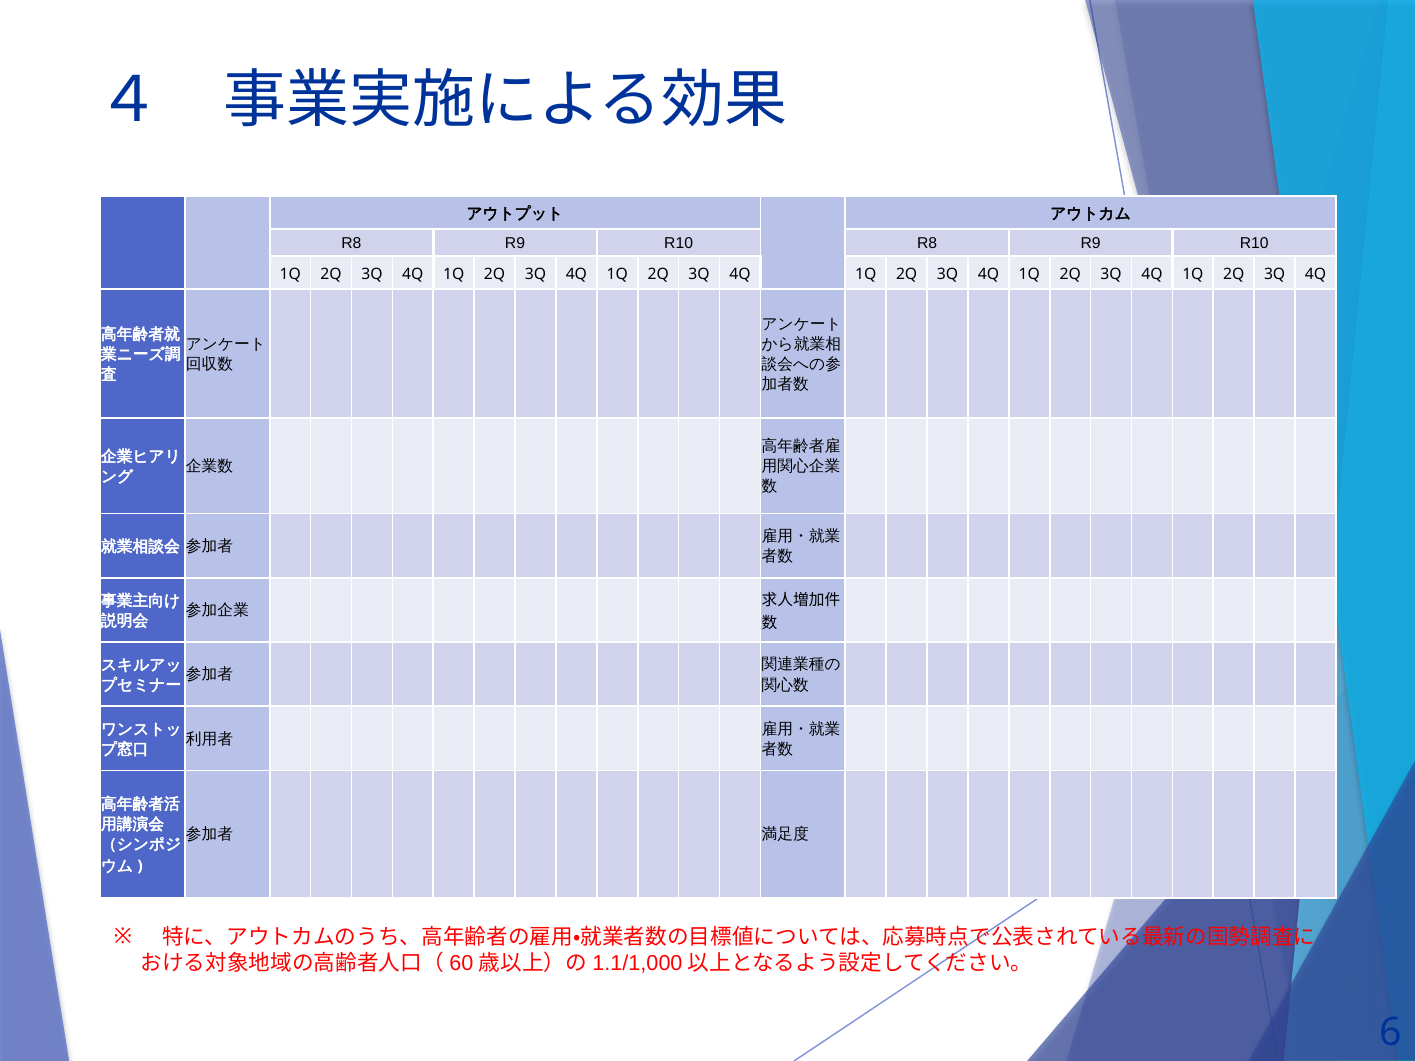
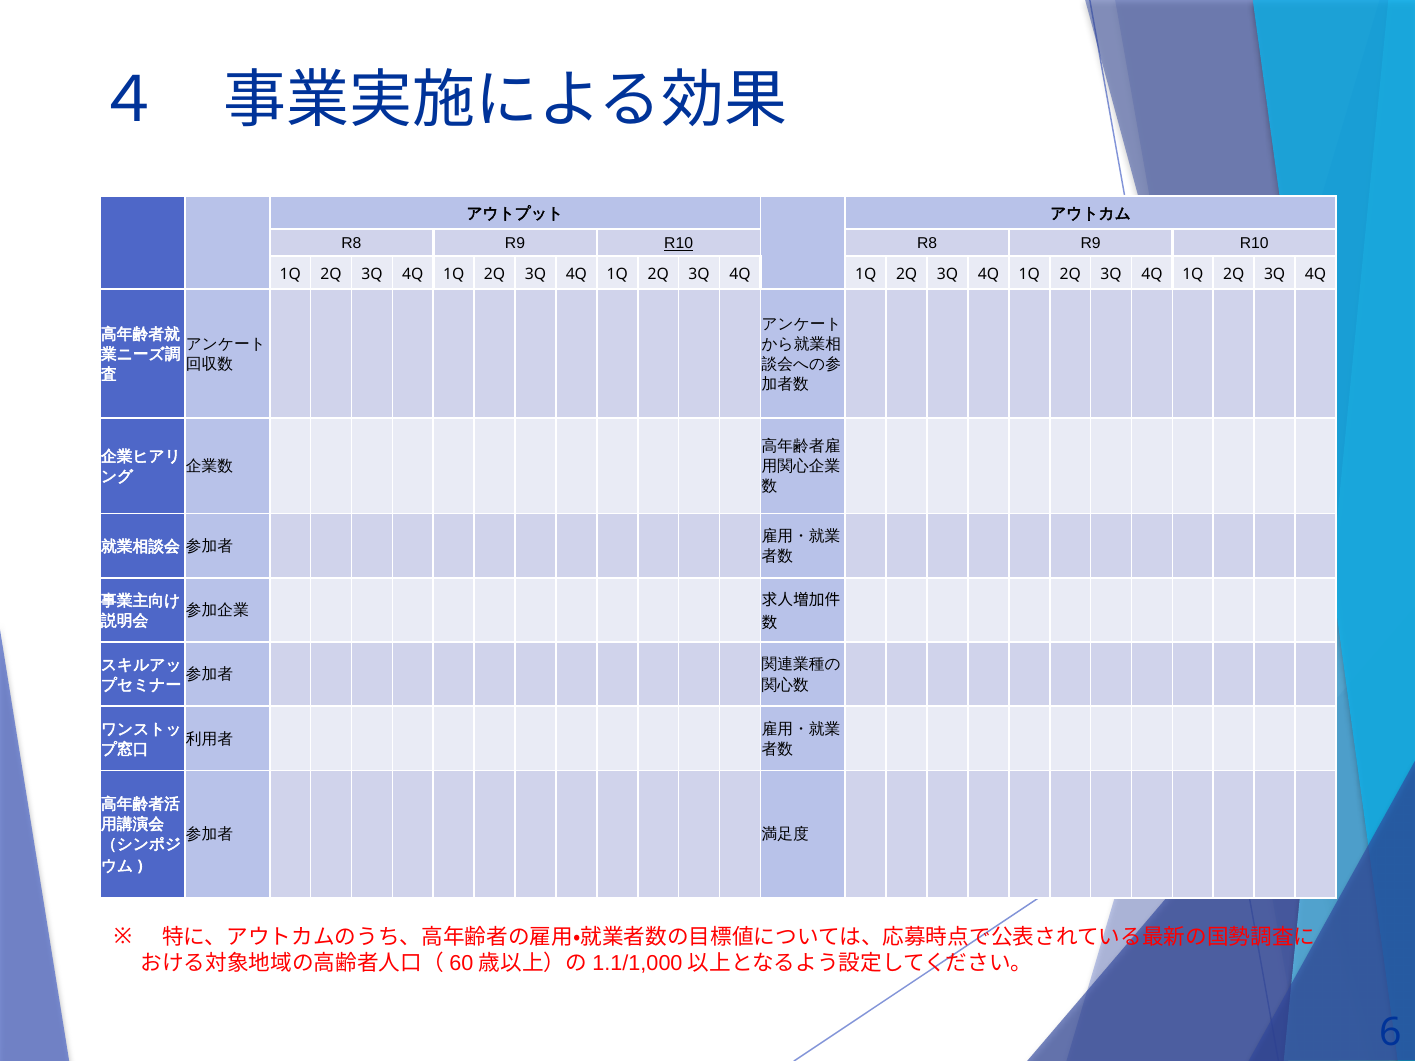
R10 underline: none -> present (679, 244)
